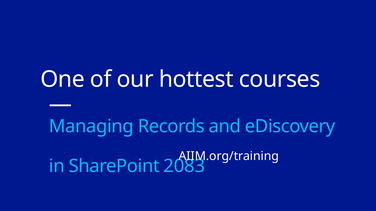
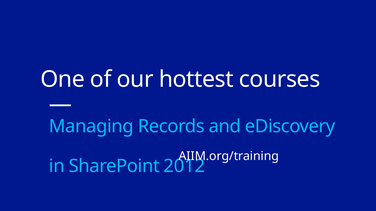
2083: 2083 -> 2012 (184, 166)
